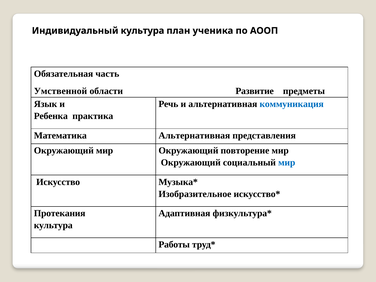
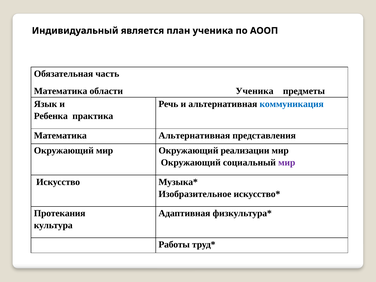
Индивидуальный культура: культура -> является (142, 31)
Умственной: Умственной -> Математика (61, 91)
области Развитие: Развитие -> Ученика (255, 91)
повторение: повторение -> реализации (245, 151)
мир colour: blue -> purple (287, 163)
